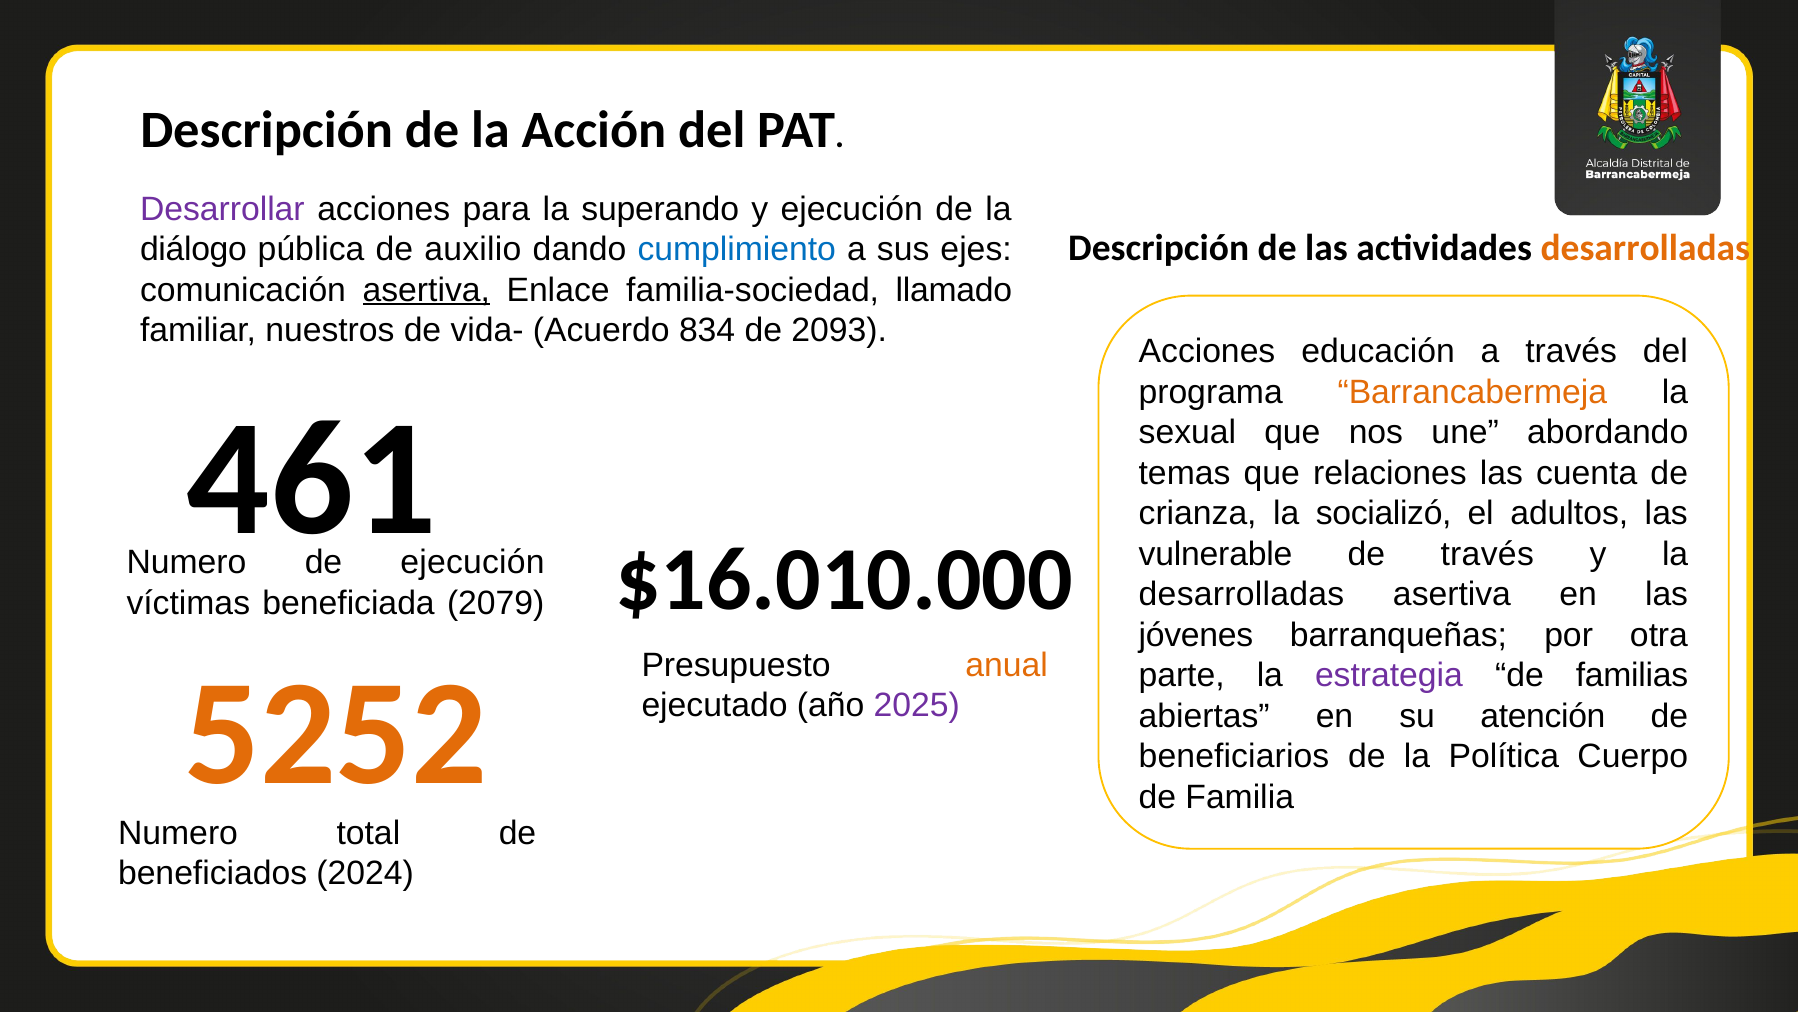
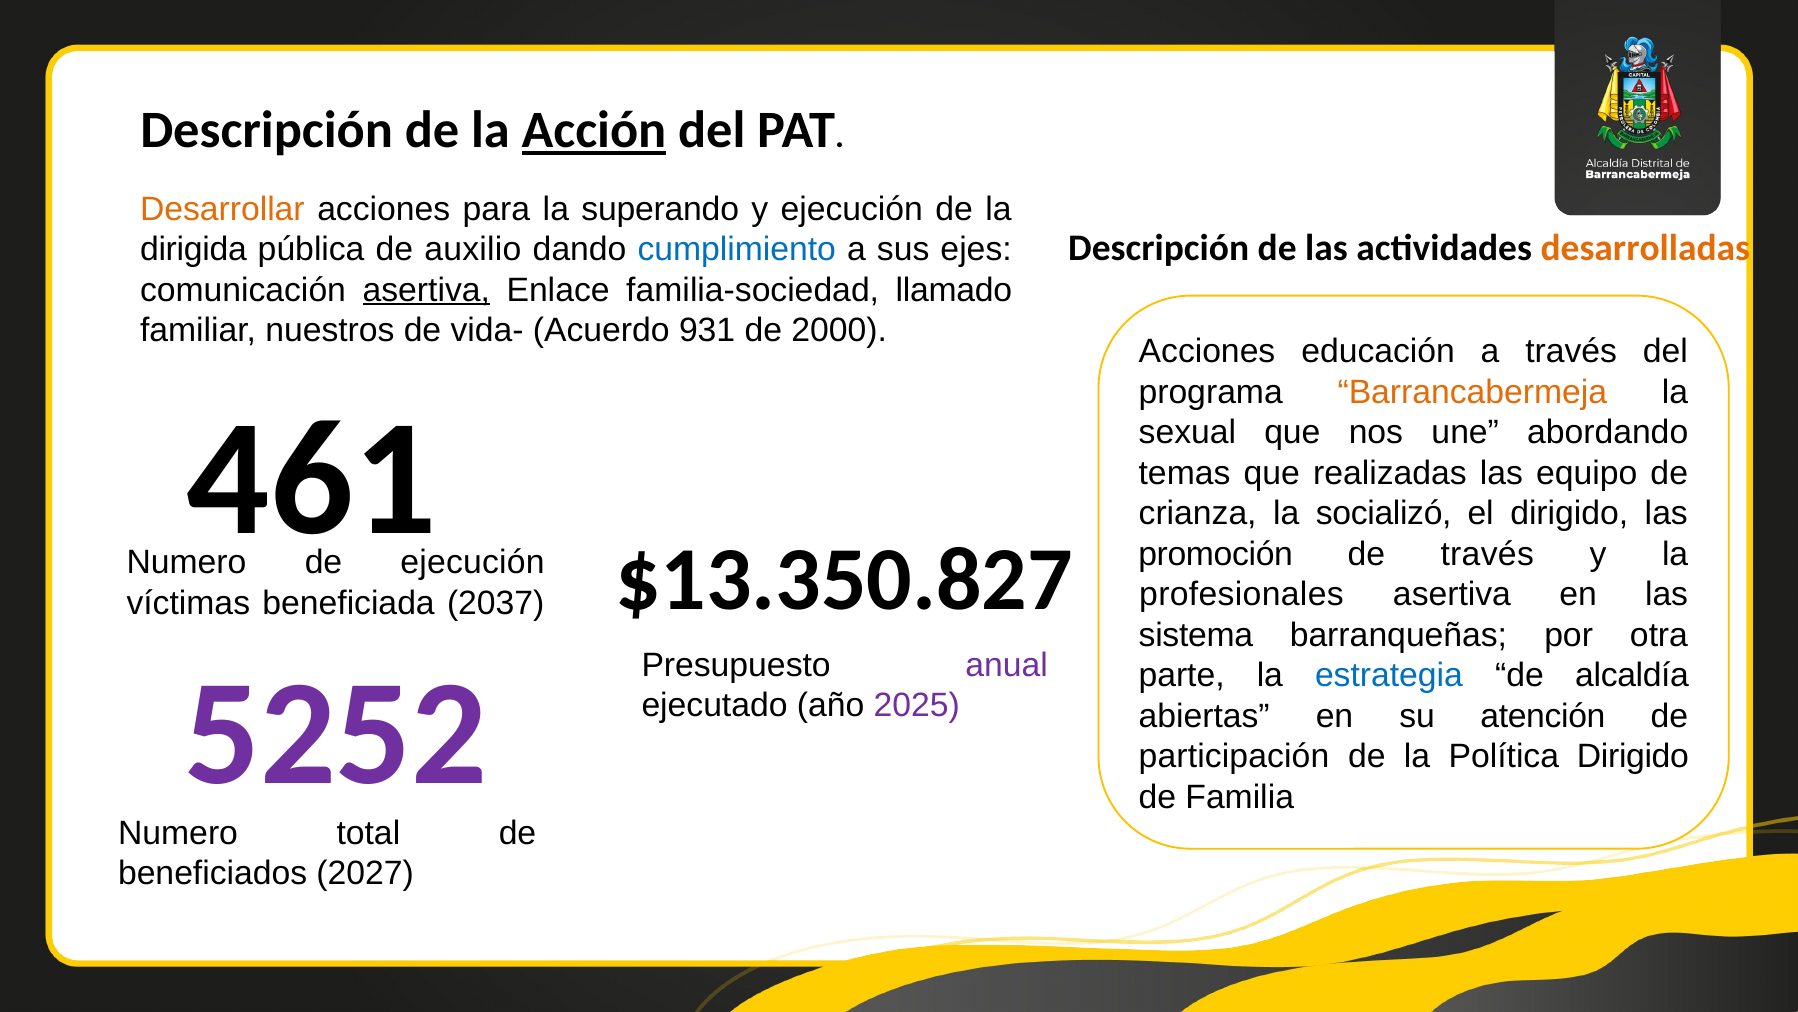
Acción underline: none -> present (594, 130)
Desarrollar colour: purple -> orange (222, 209)
diálogo: diálogo -> dirigida (193, 249)
834: 834 -> 931 (707, 330)
2093: 2093 -> 2000 (839, 330)
relaciones: relaciones -> realizadas (1390, 473)
cuenta: cuenta -> equipo (1587, 473)
el adultos: adultos -> dirigido (1569, 513)
vulnerable: vulnerable -> promoción (1216, 554)
$16.010.000: $16.010.000 -> $13.350.827 (844, 580)
desarrolladas: desarrolladas -> profesionales (1241, 594)
2079: 2079 -> 2037 (496, 603)
jóvenes: jóvenes -> sistema (1196, 635)
anual colour: orange -> purple (1007, 665)
estrategia colour: purple -> blue (1389, 675)
familias: familias -> alcaldía (1632, 675)
5252 colour: orange -> purple (336, 733)
beneficiarios: beneficiarios -> participación (1234, 756)
Política Cuerpo: Cuerpo -> Dirigido (1633, 756)
2024: 2024 -> 2027 (365, 873)
